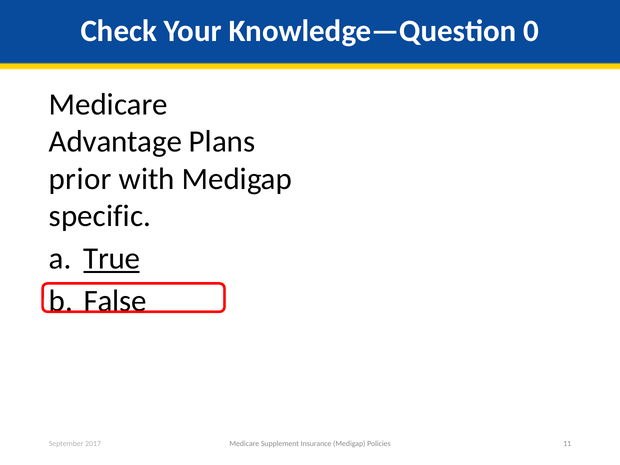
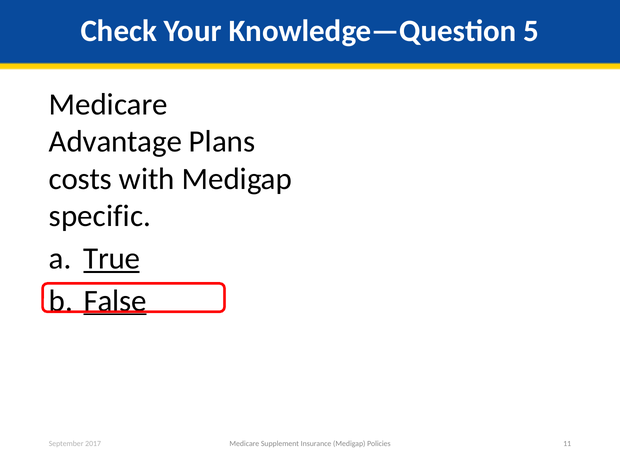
0: 0 -> 5 (531, 31)
prior: prior -> costs (80, 179)
False underline: none -> present (115, 301)
